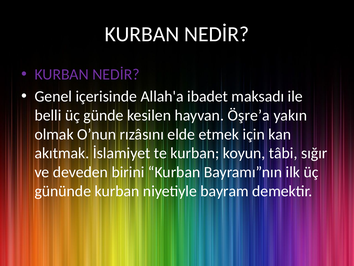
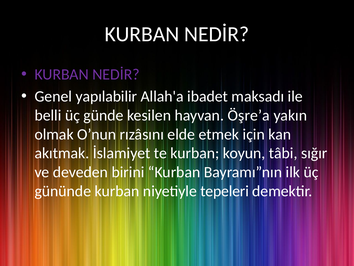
içerisinde: içerisinde -> yapılabilir (106, 96)
bayram: bayram -> tepeleri (225, 191)
